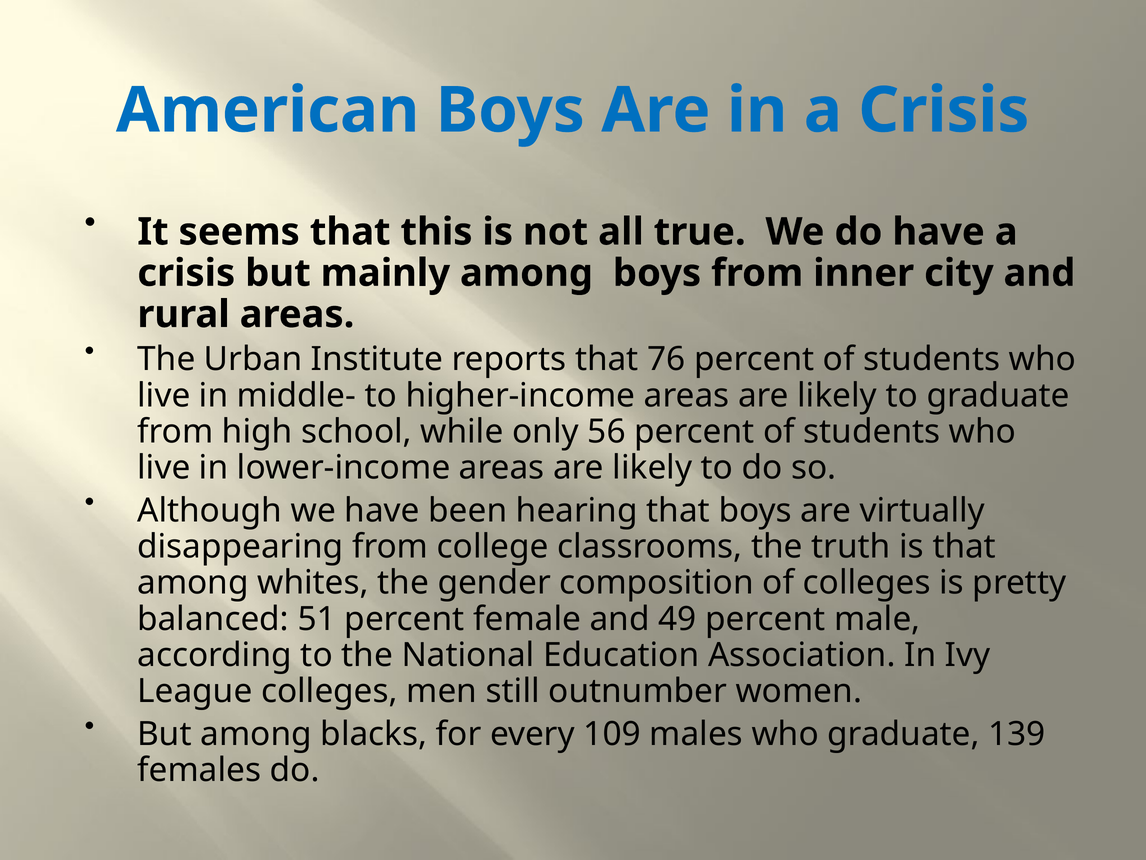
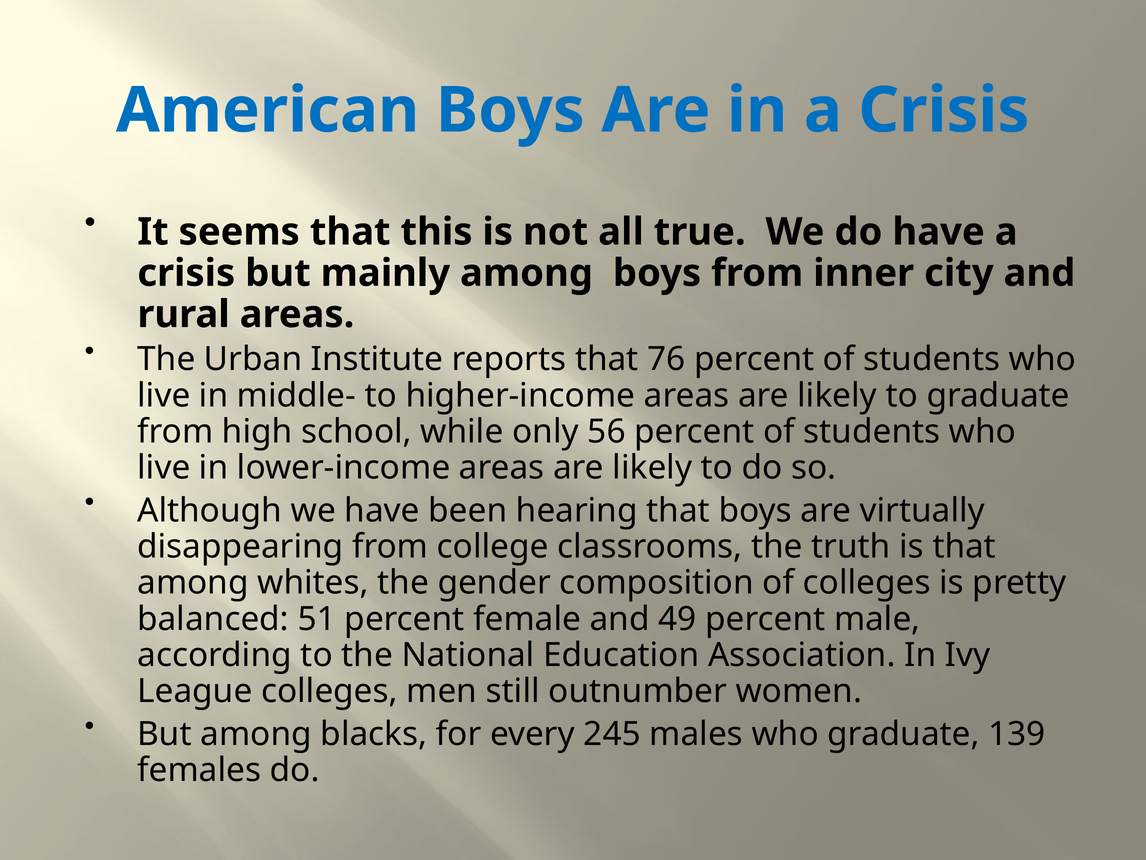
109: 109 -> 245 (612, 734)
